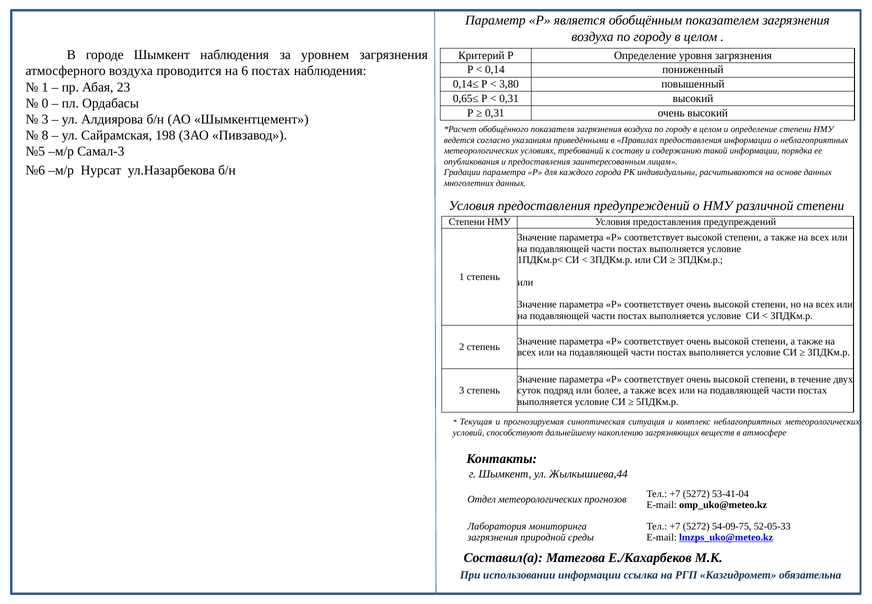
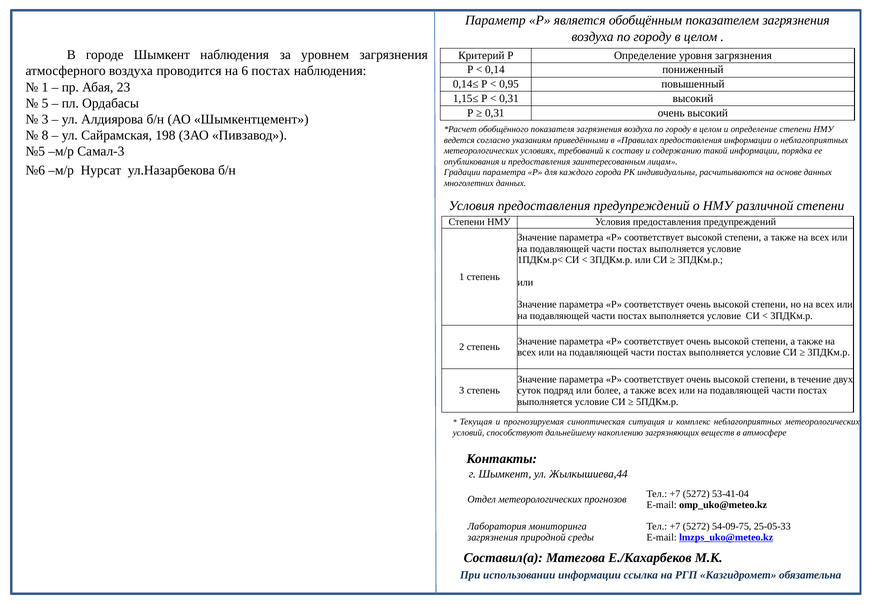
3,80: 3,80 -> 0,95 (509, 84)
0,65≤: 0,65≤ -> 1,15≤ (466, 99)
0: 0 -> 5 (45, 103)
52-05-33: 52-05-33 -> 25-05-33 (772, 526)
